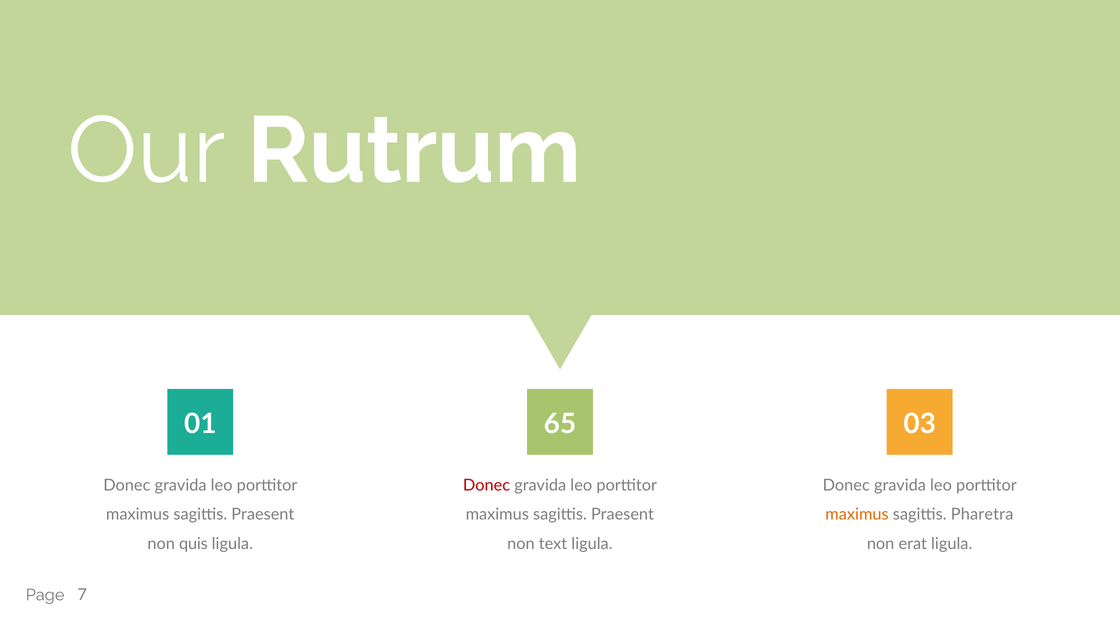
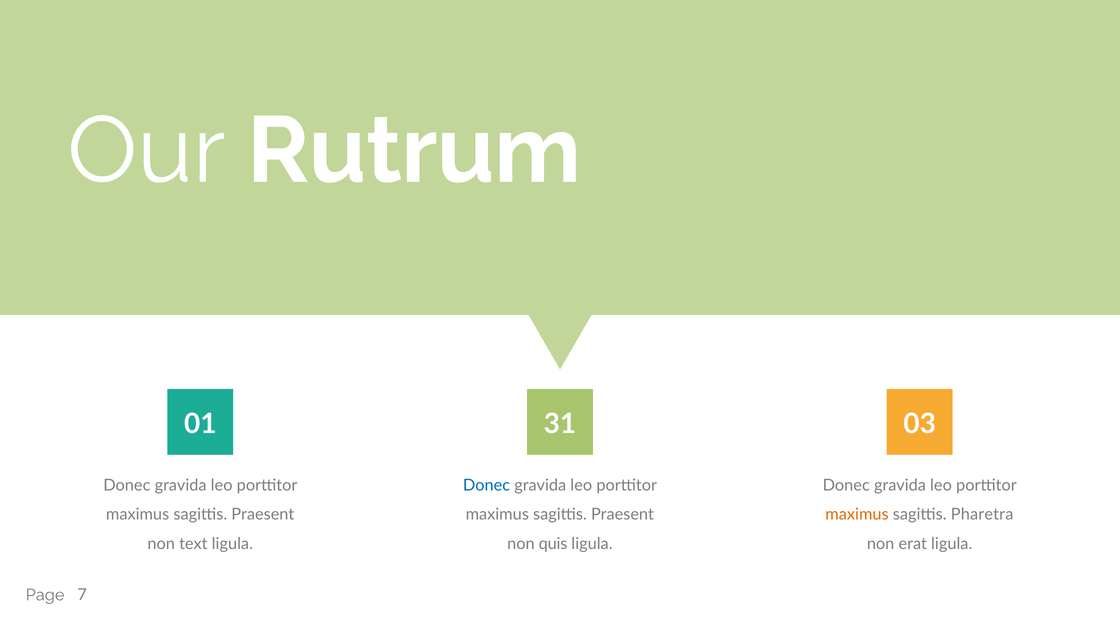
65: 65 -> 31 (560, 424)
Donec colour: red -> blue (487, 485)
quis: quis -> text (193, 544)
text: text -> quis (553, 544)
